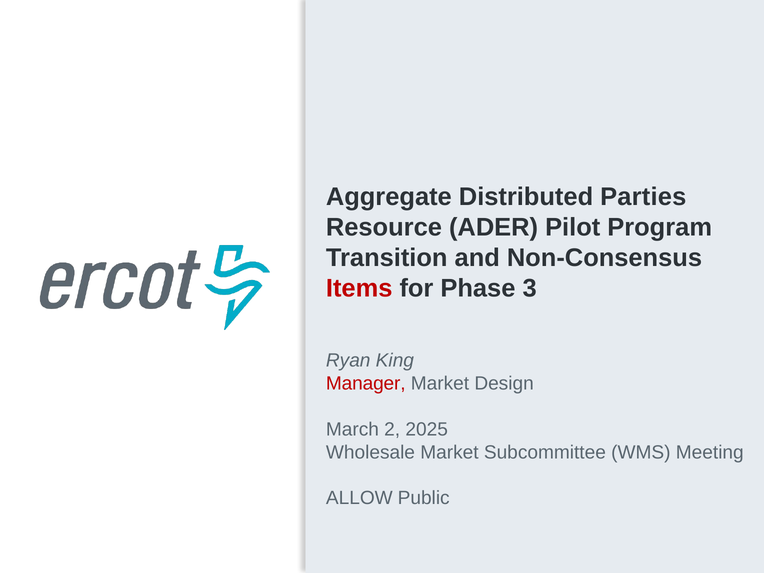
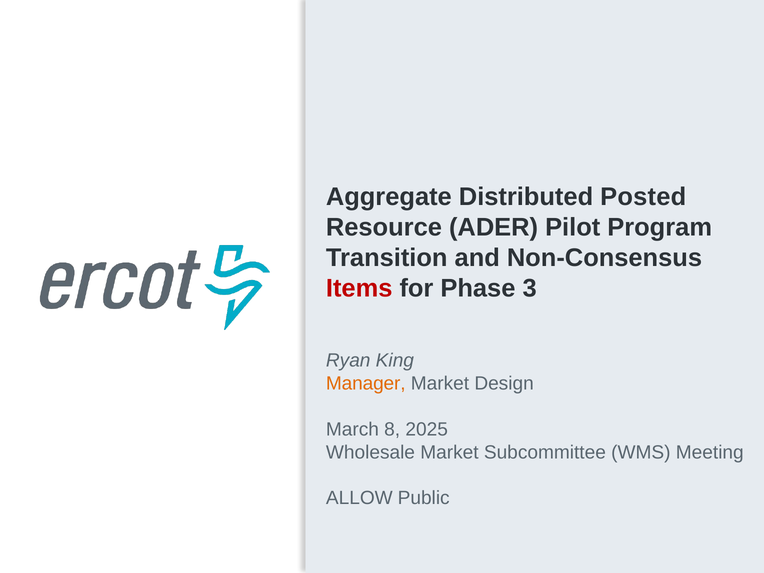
Parties: Parties -> Posted (643, 197)
Manager colour: red -> orange (366, 384)
2: 2 -> 8 (392, 429)
